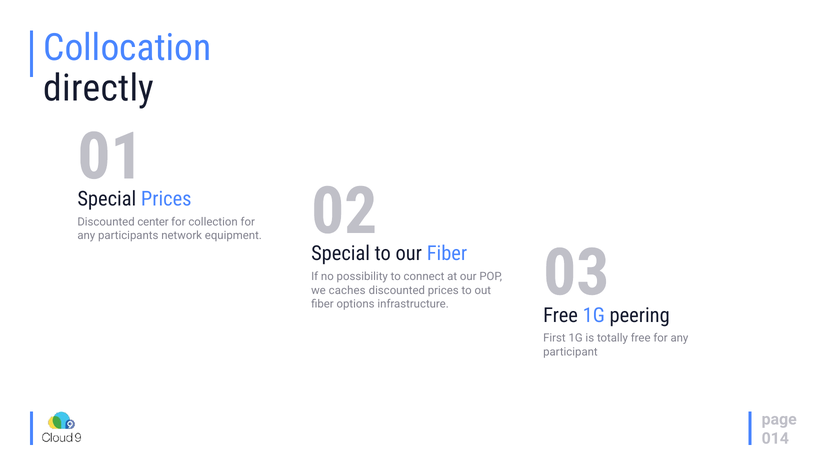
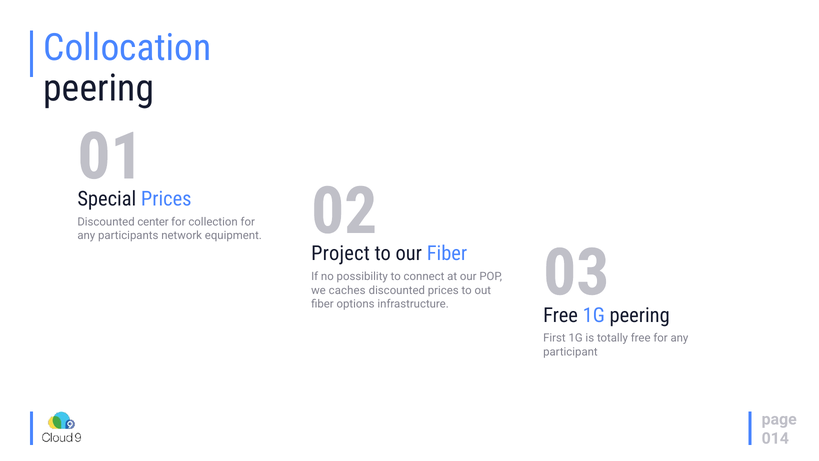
directly: directly -> peering (99, 88)
Special: Special -> Project (340, 254)
